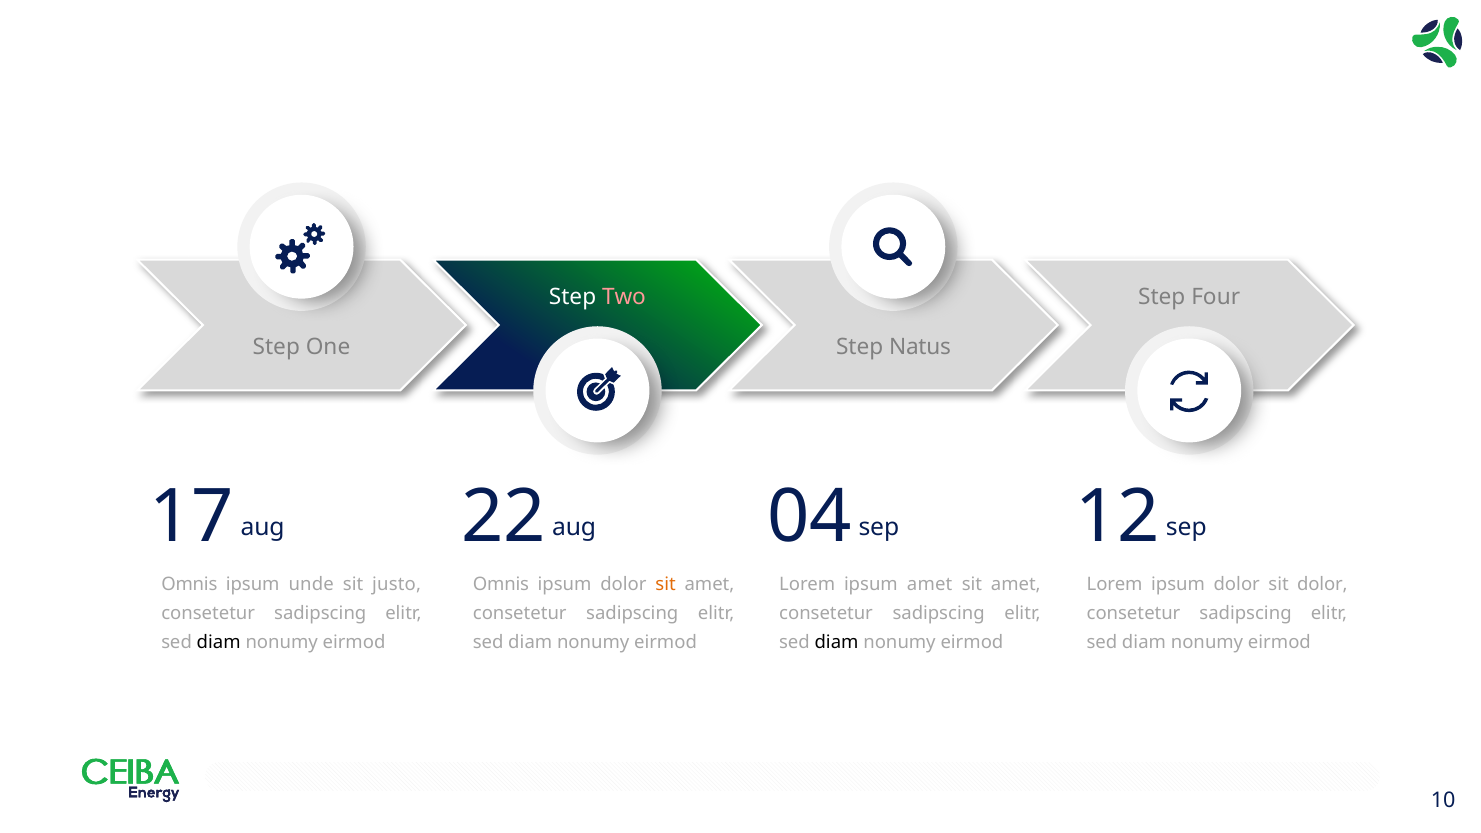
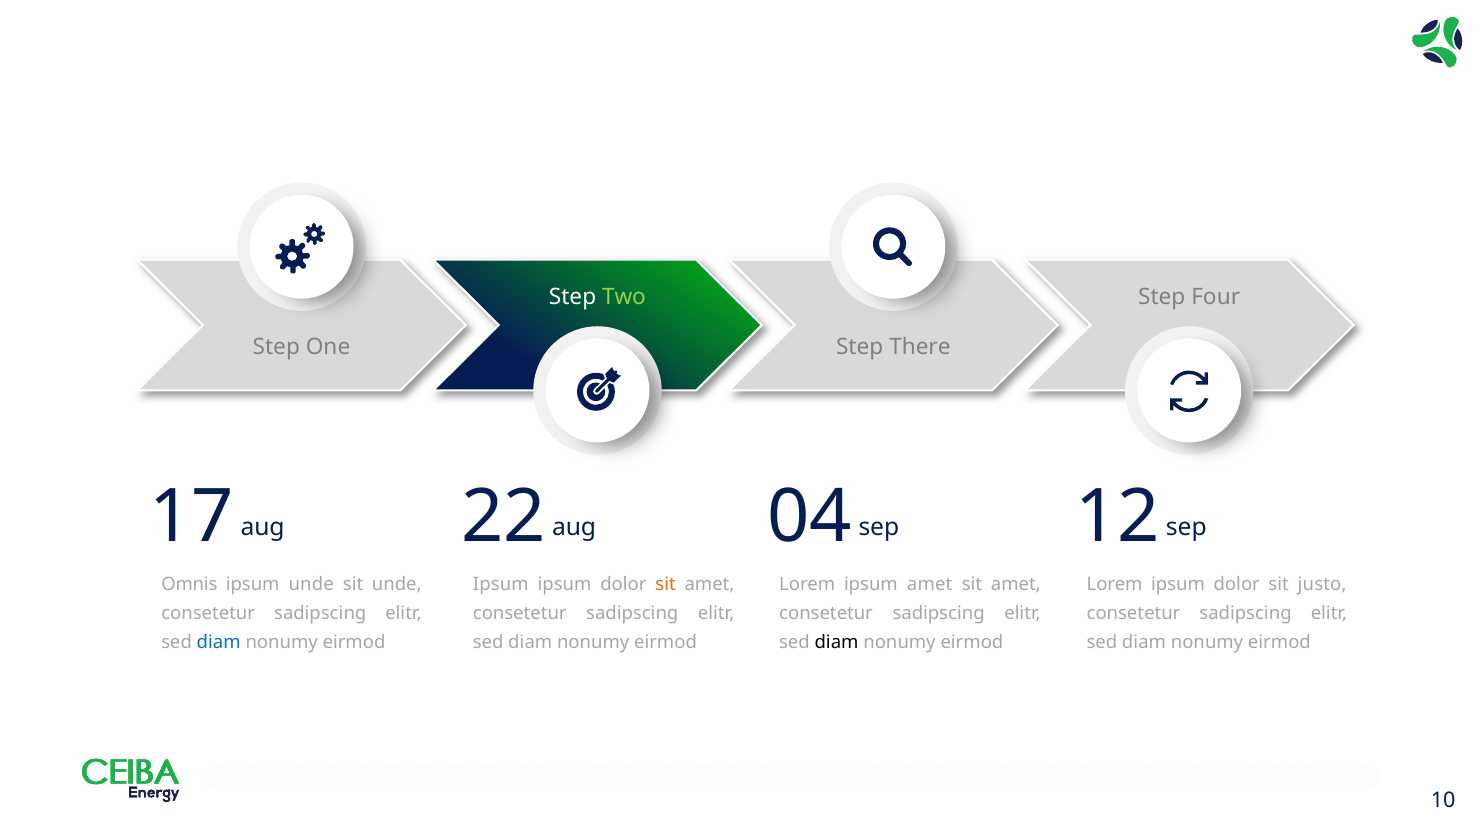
Two colour: pink -> light green (624, 297)
Natus: Natus -> There (920, 347)
sit justo: justo -> unde (397, 585)
Omnis: Omnis -> Ipsum (501, 585)
sit dolor: dolor -> justo (1322, 585)
diam colour: black -> blue (219, 643)
